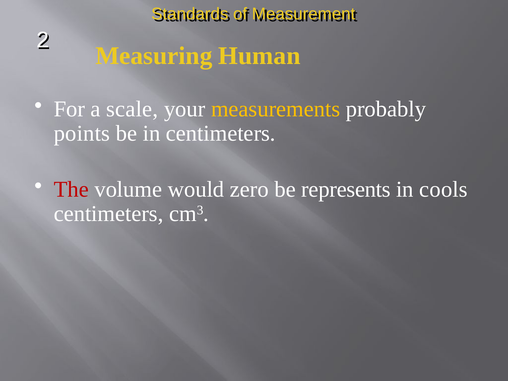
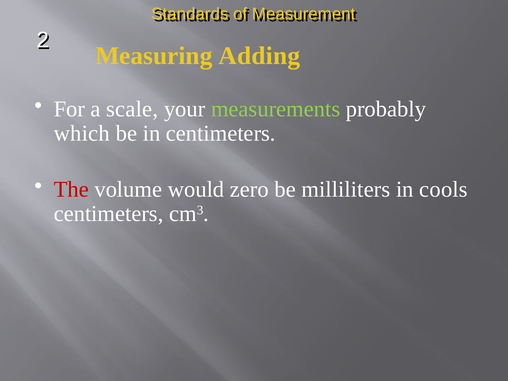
Human: Human -> Adding (259, 56)
measurements colour: yellow -> light green (276, 109)
points: points -> which (82, 133)
represents: represents -> milliliters (346, 189)
